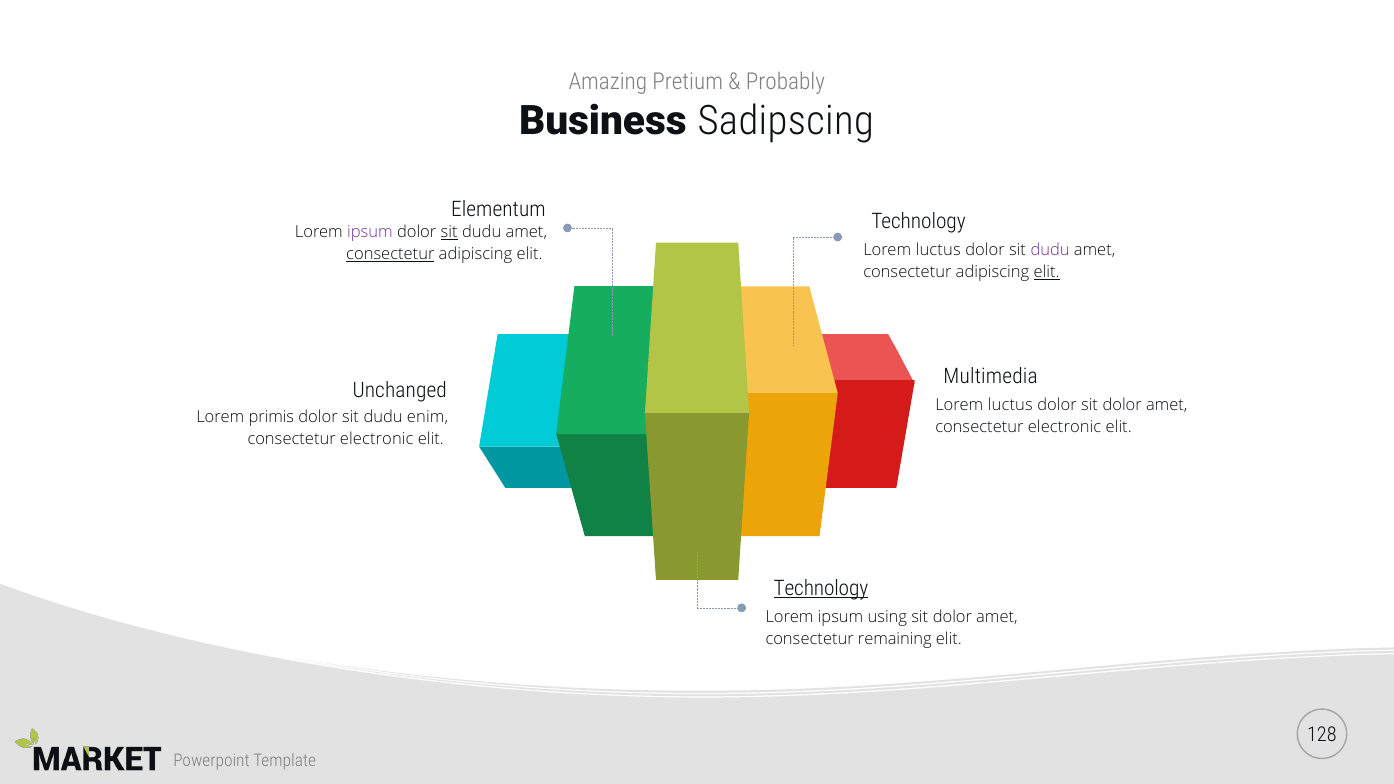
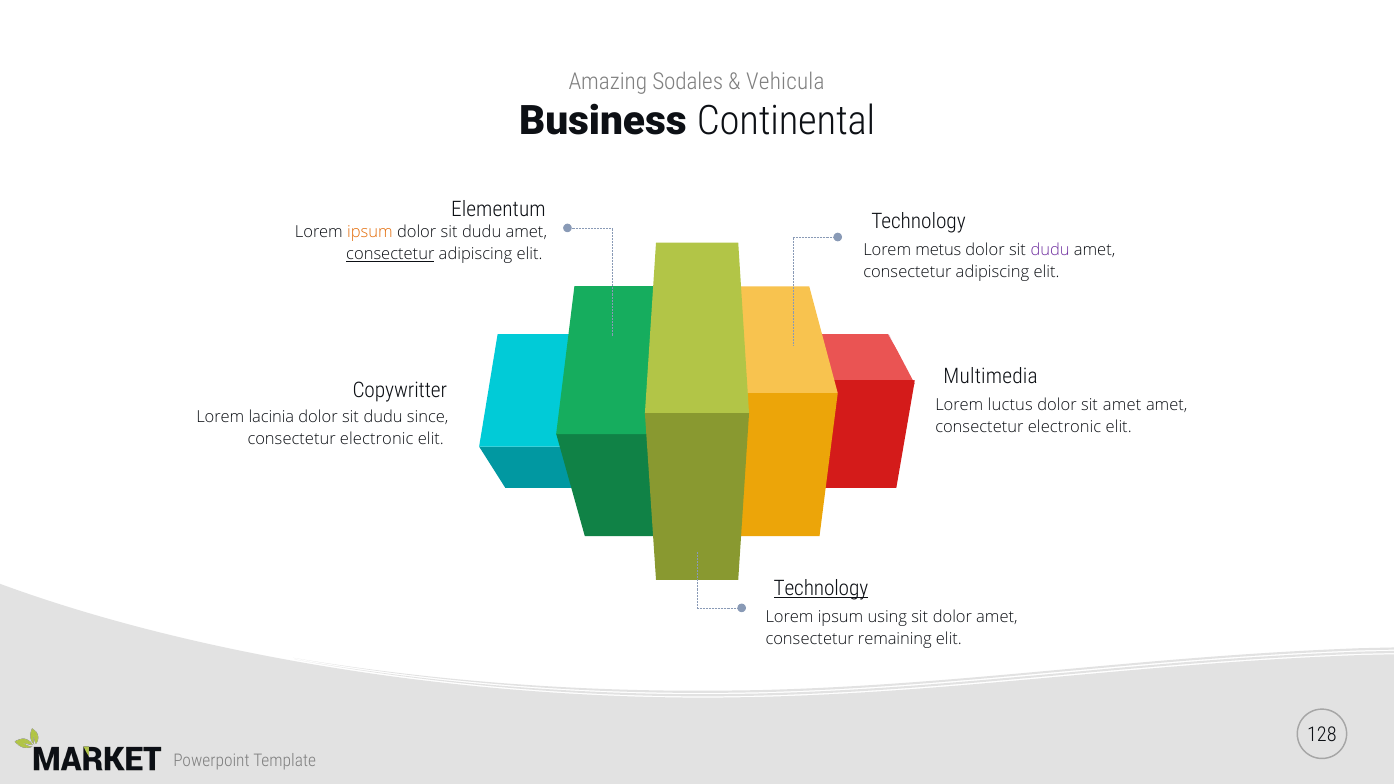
Pretium: Pretium -> Sodales (688, 81)
Probably: Probably -> Vehicula (785, 81)
Sadipscing: Sadipscing -> Continental (786, 121)
ipsum colour: purple -> orange (370, 233)
sit underline: present -> none (449, 233)
luctus: luctus -> metus (938, 251)
elit underline: present -> none (1047, 272)
Unchanged: Unchanged -> Copywritter (400, 391)
dolor sit dolor: dolor -> amet (1122, 405)
primis: primis -> lacinia (271, 417)
enim: enim -> since (428, 417)
